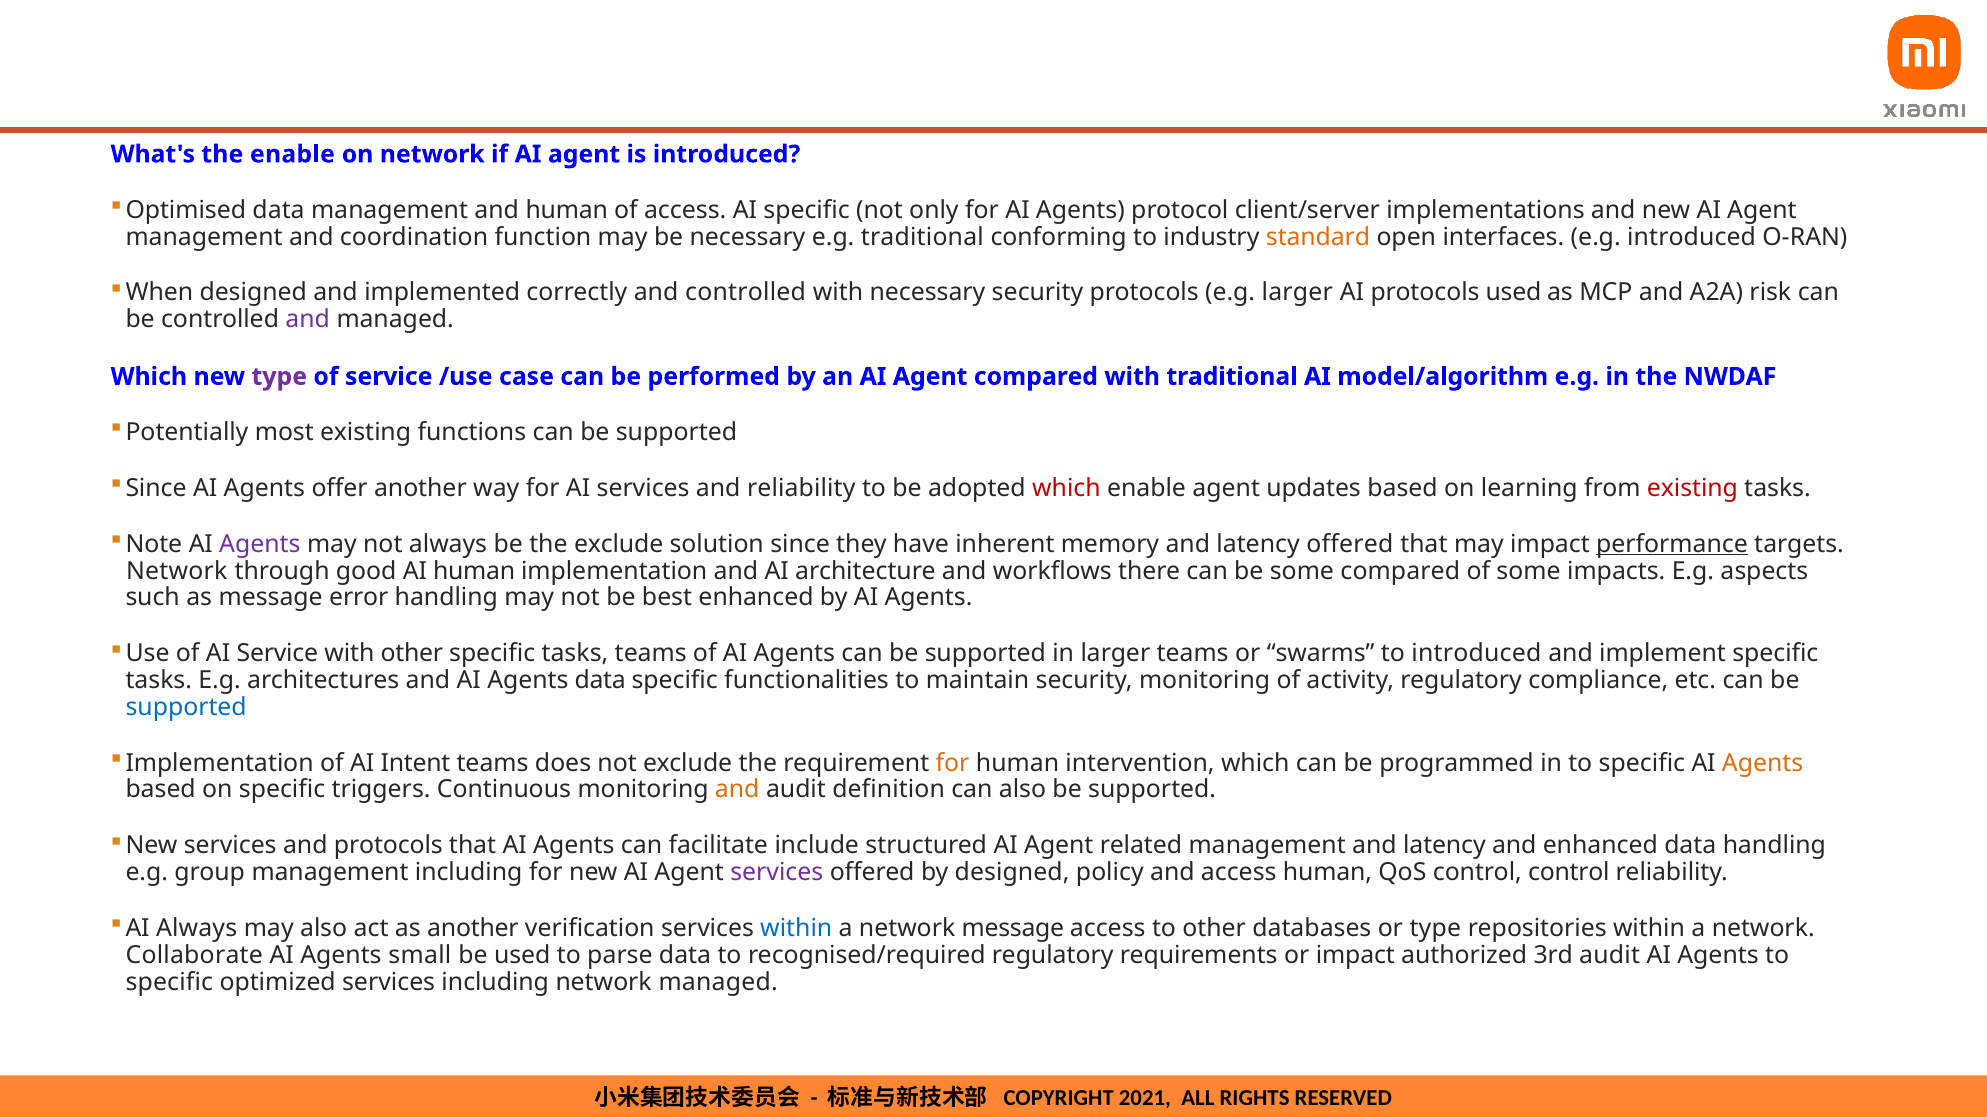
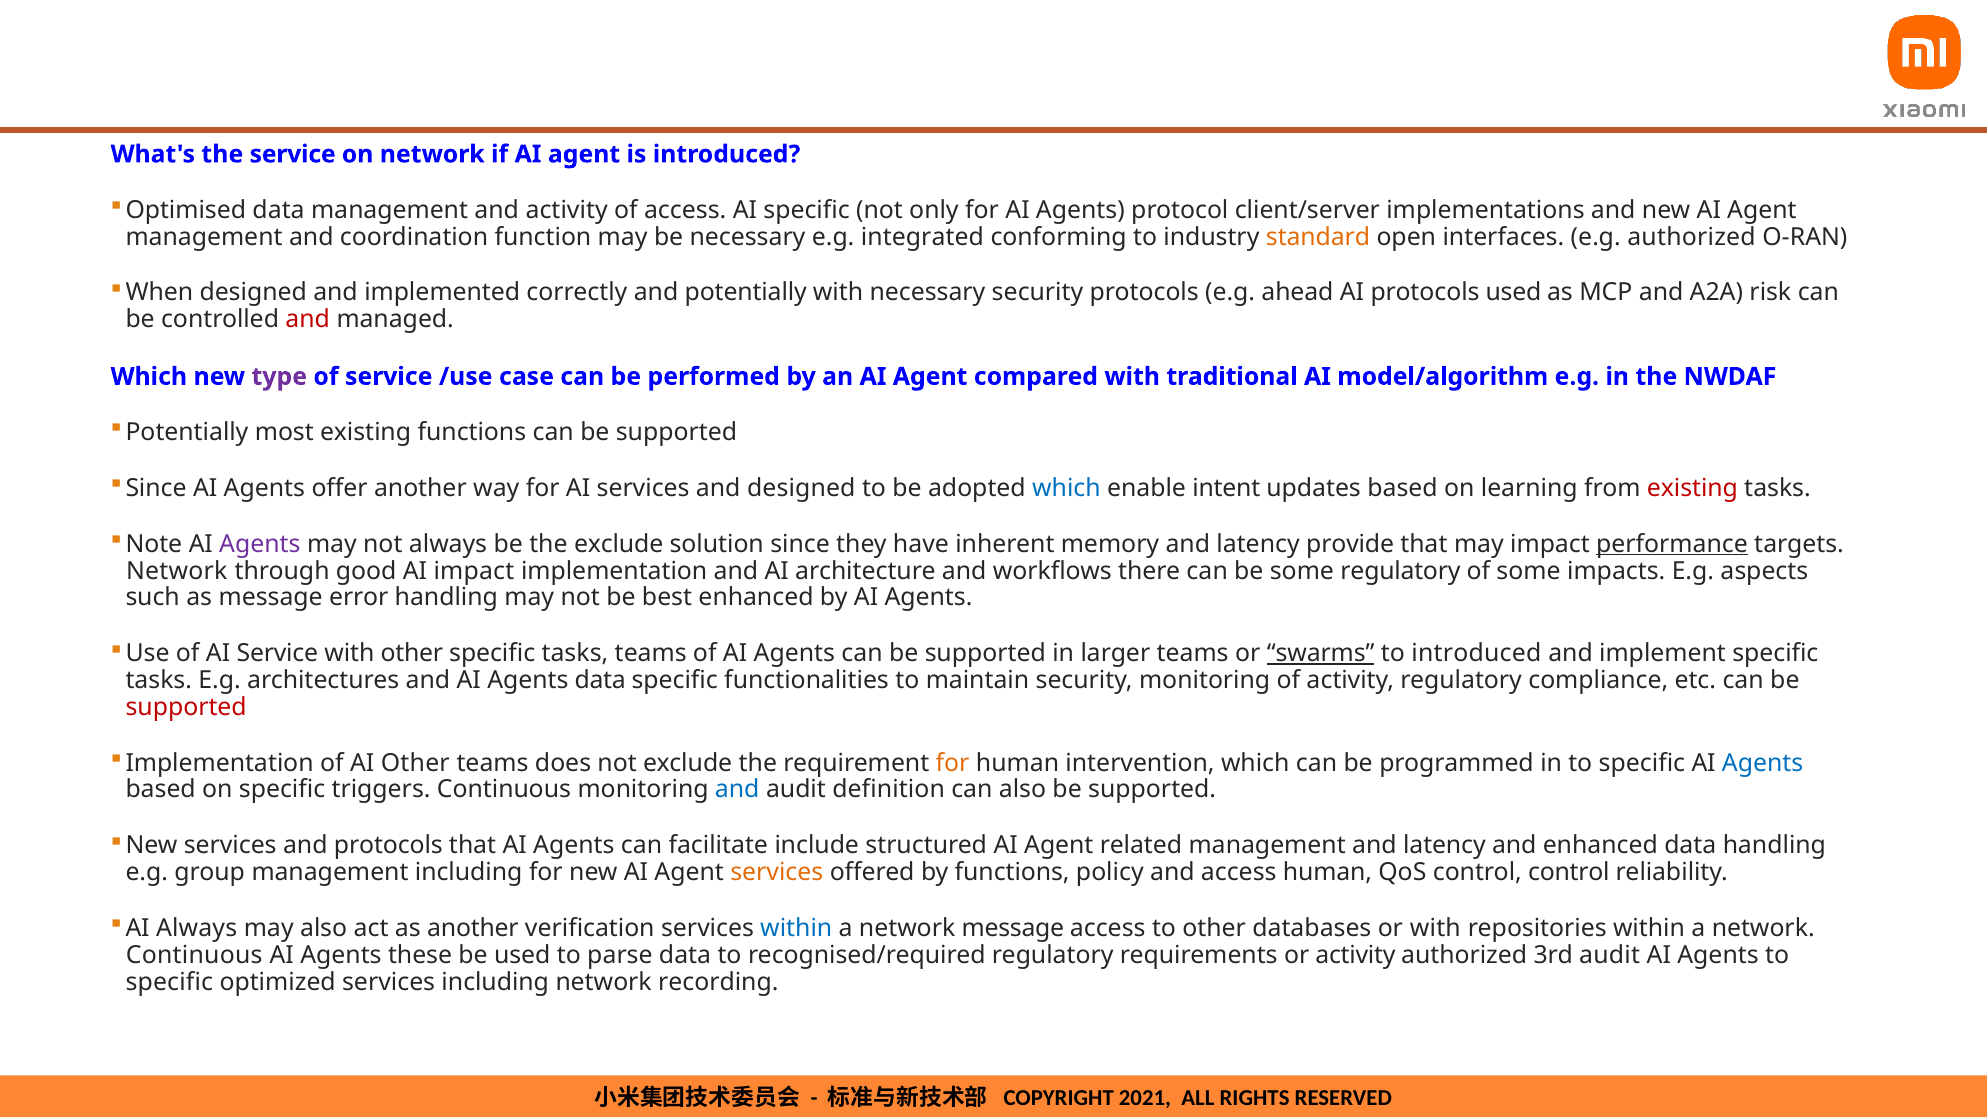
the enable: enable -> service (293, 154)
and human: human -> activity (567, 210)
e.g traditional: traditional -> integrated (922, 237)
e.g introduced: introduced -> authorized (1692, 237)
and controlled: controlled -> potentially (746, 293)
e.g larger: larger -> ahead (1297, 293)
and colour: purple -> red (308, 319)
and reliability: reliability -> designed (801, 488)
which colour: red -> blue (1066, 488)
enable agent: agent -> intent (1226, 488)
latency offered: offered -> provide (1350, 544)
AI human: human -> impact (474, 571)
some compared: compared -> regulatory (1400, 571)
swarms underline: none -> present (1321, 653)
supported colour: blue -> red (186, 707)
AI Intent: Intent -> Other (415, 763)
Agents colour: orange -> blue (1763, 763)
and colour: orange -> blue (737, 789)
services colour: purple -> orange (777, 872)
by designed: designed -> functions (1012, 872)
or type: type -> with (1435, 928)
Collaborate: Collaborate -> Continuous (194, 955)
small: small -> these (420, 955)
or impact: impact -> activity (1355, 955)
network managed: managed -> recording (718, 982)
